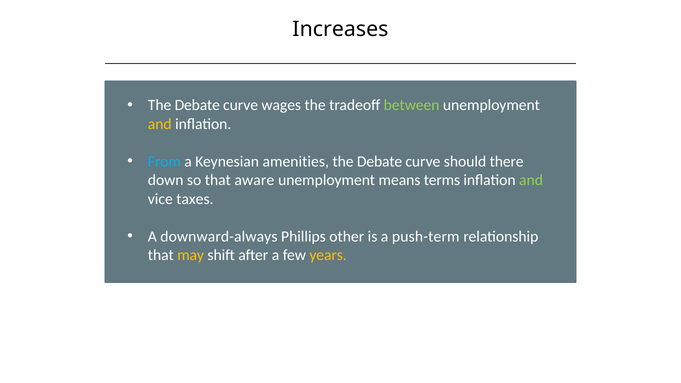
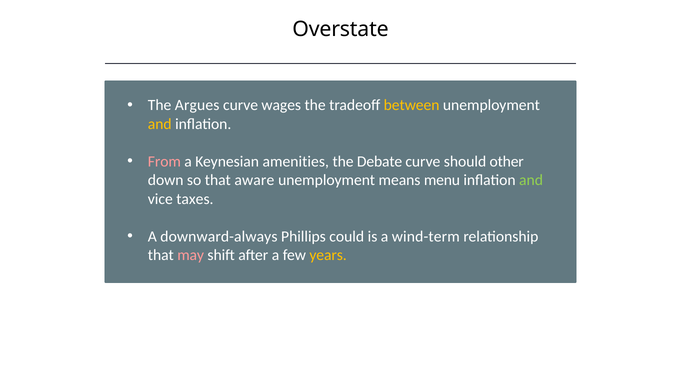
Increases: Increases -> Overstate (340, 29)
Debate: Debate -> Argues (197, 105)
between colour: light green -> yellow (412, 105)
From colour: light blue -> pink (164, 162)
there: there -> other (507, 162)
terms: terms -> menu (442, 180)
other: other -> could (347, 236)
push-term: push-term -> wind-term (426, 236)
may colour: yellow -> pink (191, 255)
